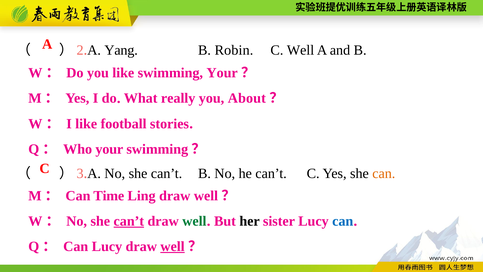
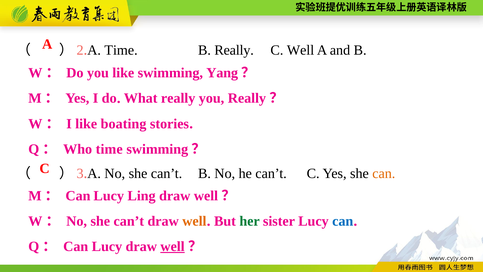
A Yang: Yang -> Time (121, 50)
B Robin: Robin -> Really (234, 50)
swimming Your: Your -> Yang (222, 73)
you About: About -> Really (247, 98)
football: football -> boating (124, 124)
Who your: your -> time (109, 149)
Time: Time -> Lucy (109, 196)
can’t underline: present -> none (129, 221)
well colour: green -> orange (194, 221)
her colour: black -> green (250, 221)
